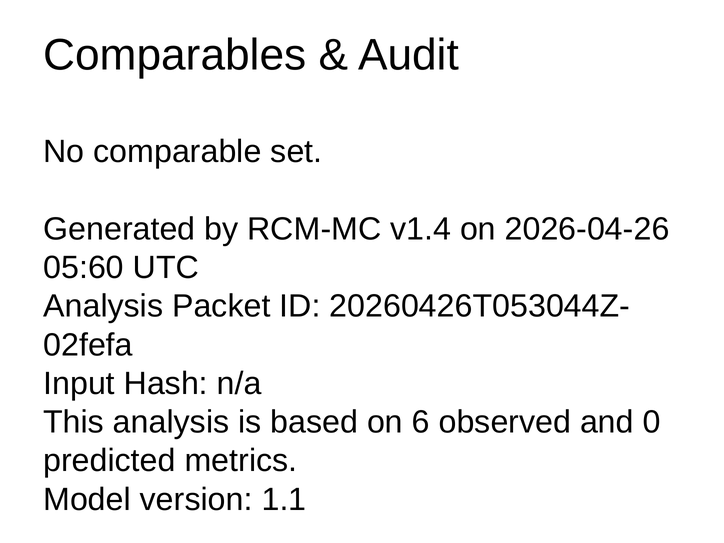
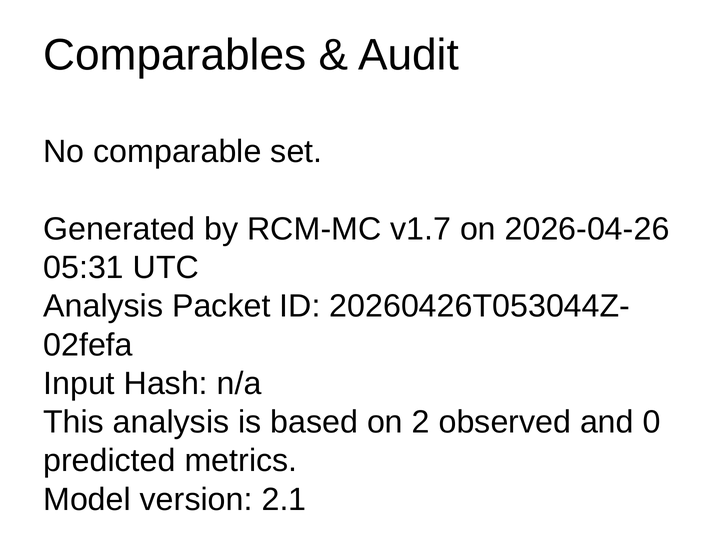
v1.4: v1.4 -> v1.7 (421, 229)
05:60: 05:60 -> 05:31 (84, 268)
6: 6 -> 2 (421, 422)
1.1: 1.1 -> 2.1 (284, 499)
